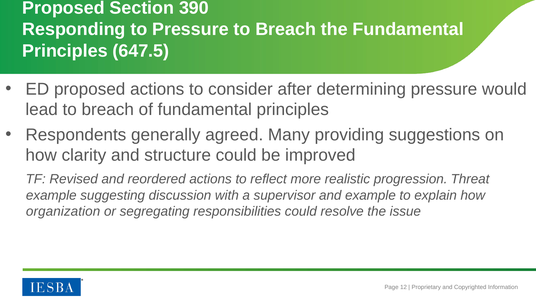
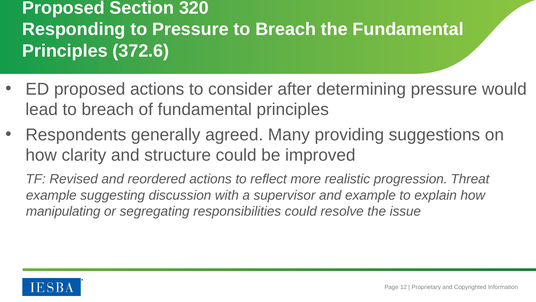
390: 390 -> 320 (194, 8)
647.5: 647.5 -> 372.6 (141, 51)
organization: organization -> manipulating (63, 211)
